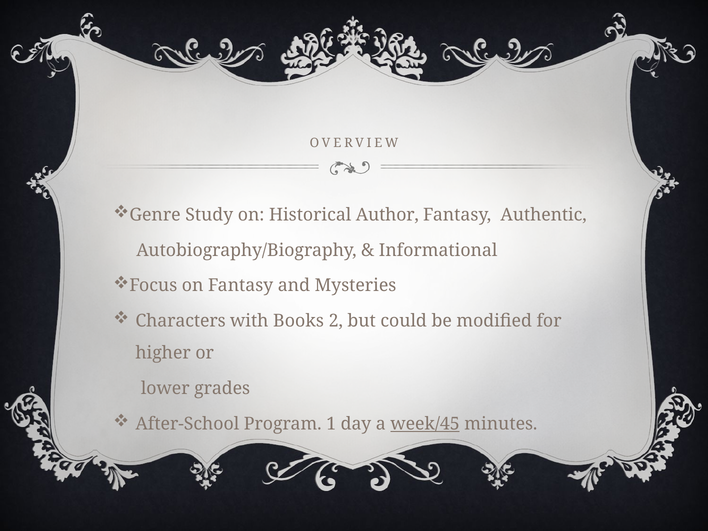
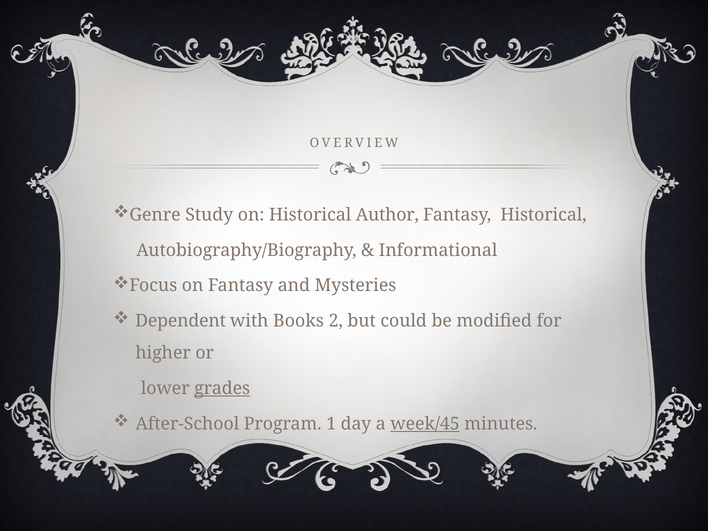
Fantasy Authentic: Authentic -> Historical (544, 215)
Characters: Characters -> Dependent (181, 321)
grades underline: none -> present (222, 388)
